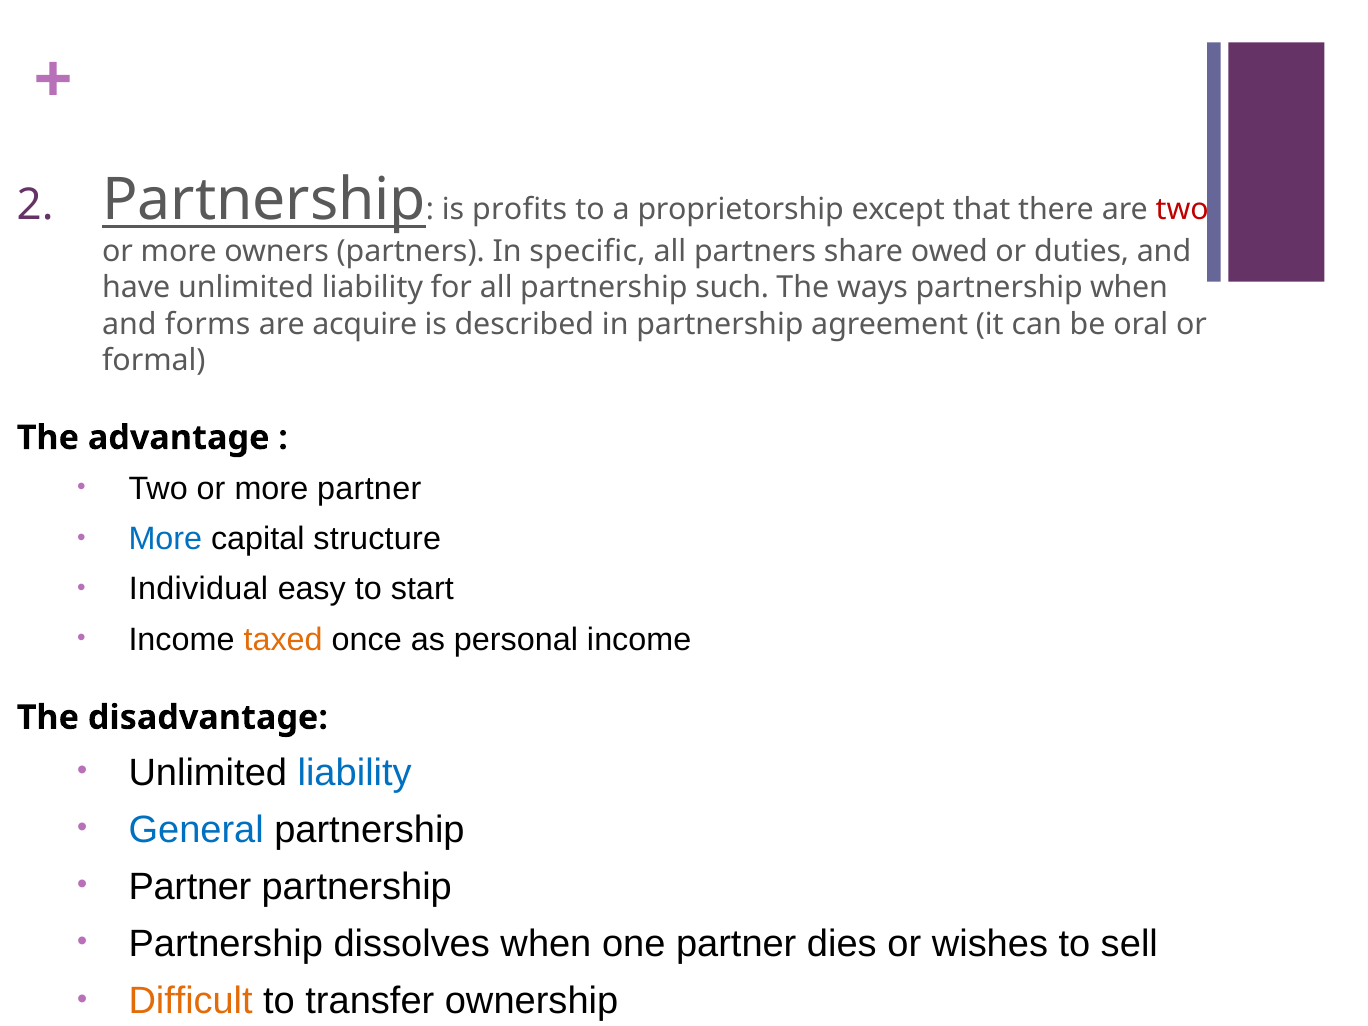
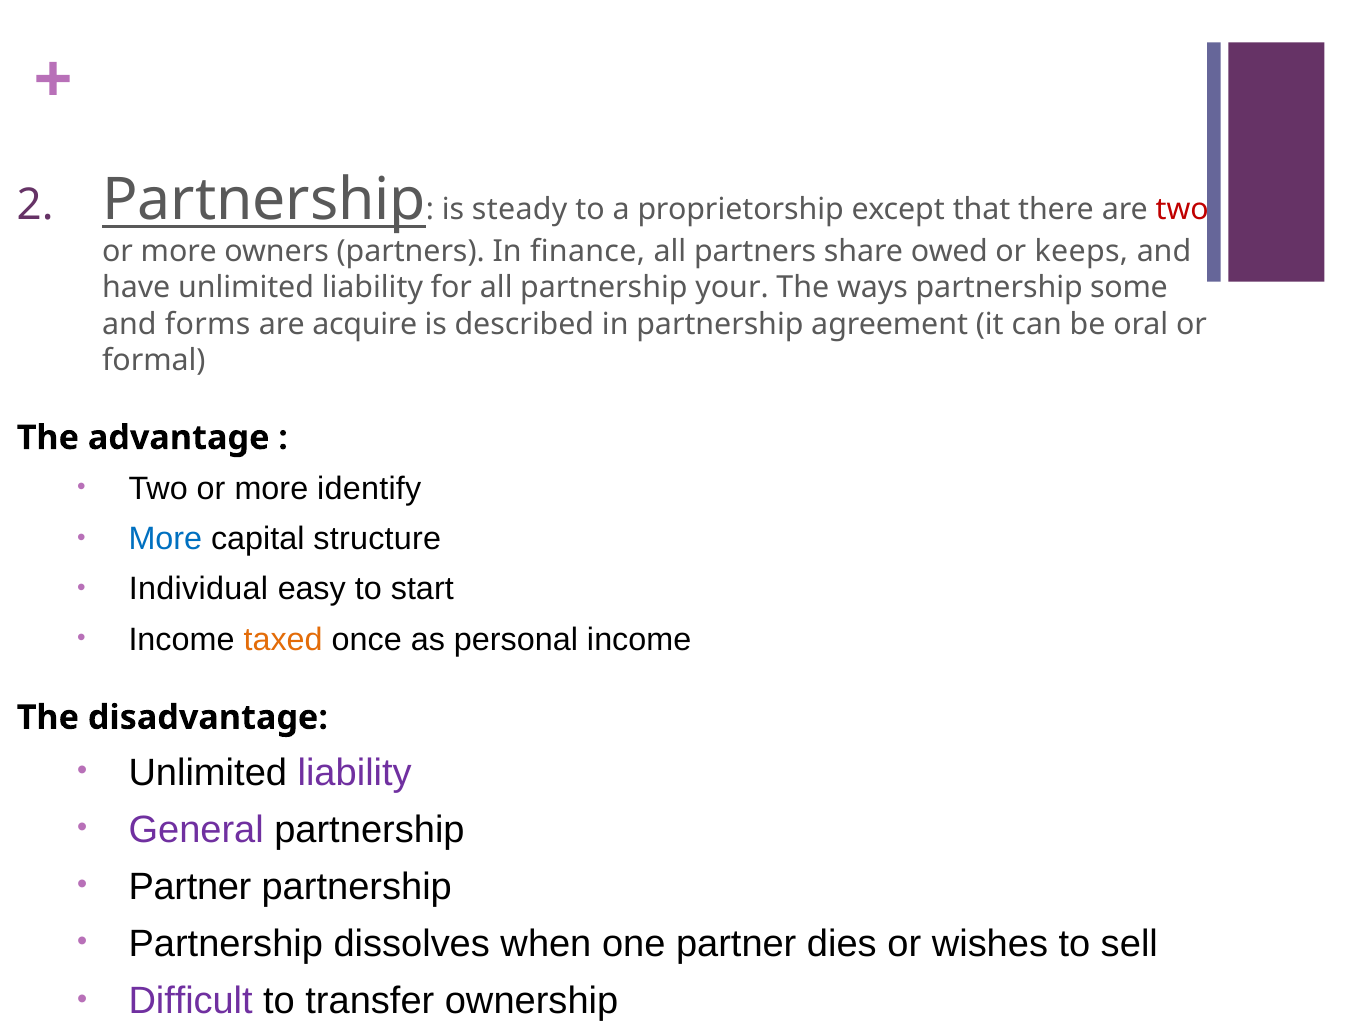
profits: profits -> steady (520, 209)
specific: specific -> finance (587, 251)
duties: duties -> keeps (1081, 251)
such: such -> your (732, 288)
partnership when: when -> some (1129, 288)
more partner: partner -> identify (369, 489)
liability colour: blue -> purple (355, 773)
General colour: blue -> purple (196, 830)
Difficult colour: orange -> purple (191, 1001)
